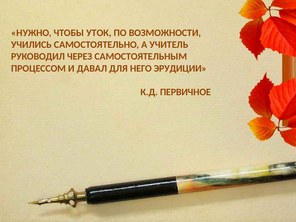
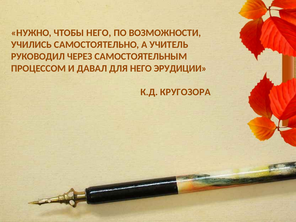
ЧТОБЫ УТОК: УТОК -> НЕГО (99, 33)
ПЕРВИЧНОЕ: ПЕРВИЧНОЕ -> КРУГОЗОРА (185, 92)
